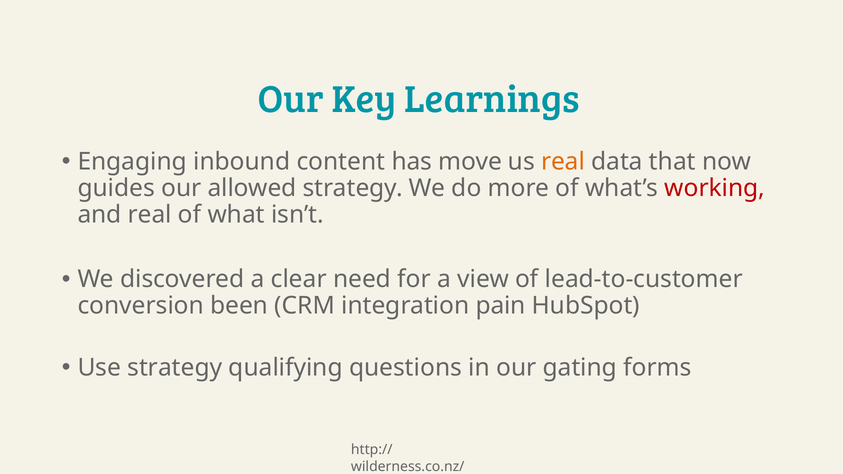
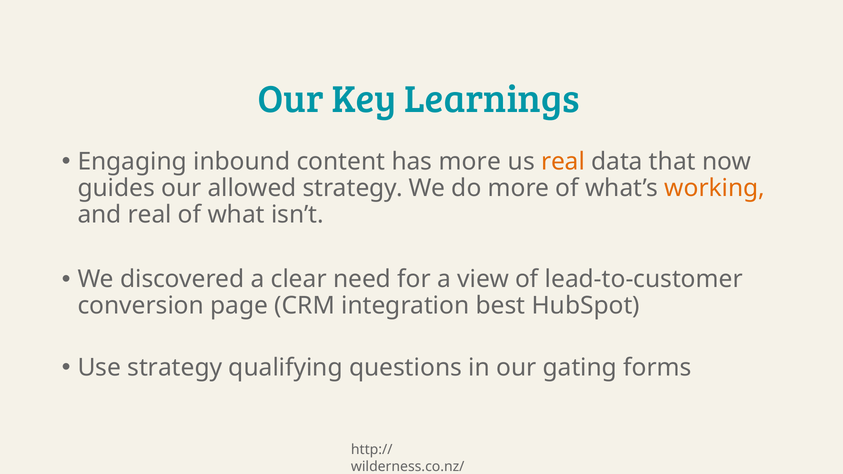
has move: move -> more (470, 162)
working colour: red -> orange (715, 188)
been: been -> page (239, 306)
pain: pain -> best (500, 306)
